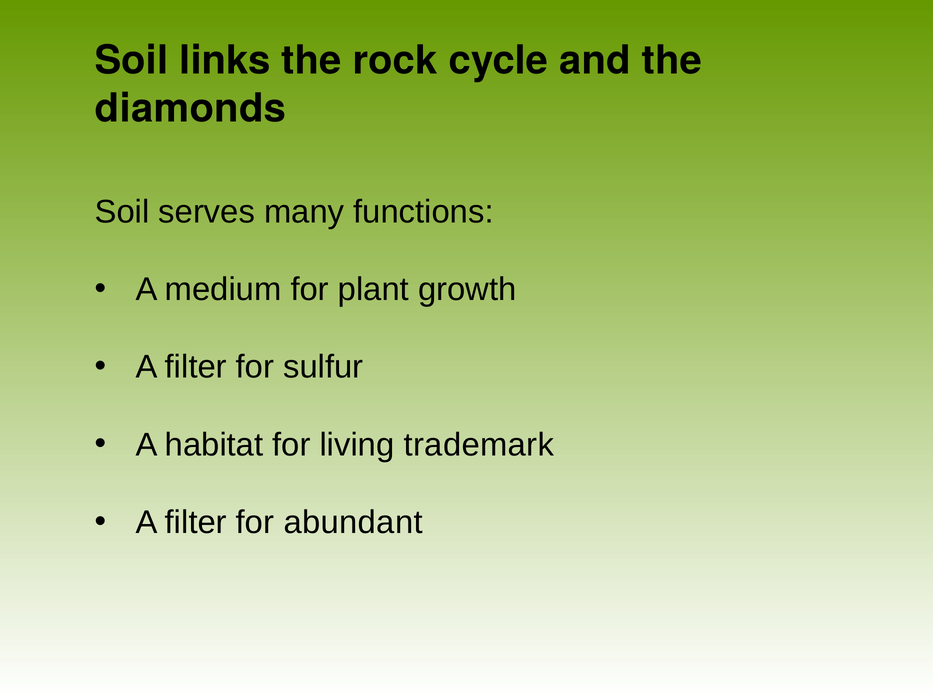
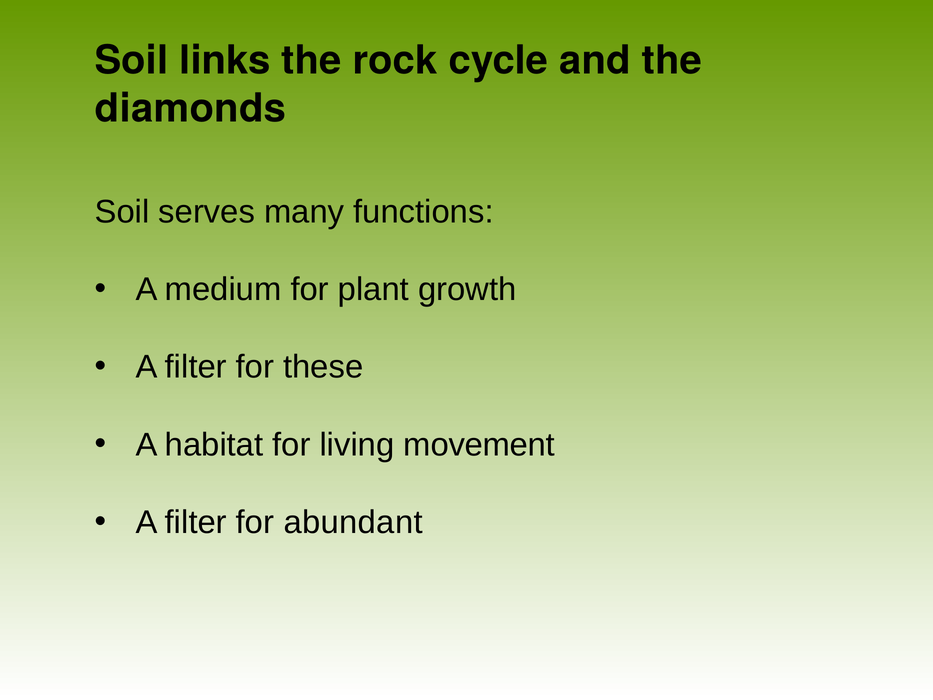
sulfur: sulfur -> these (323, 367)
trademark: trademark -> movement (479, 445)
